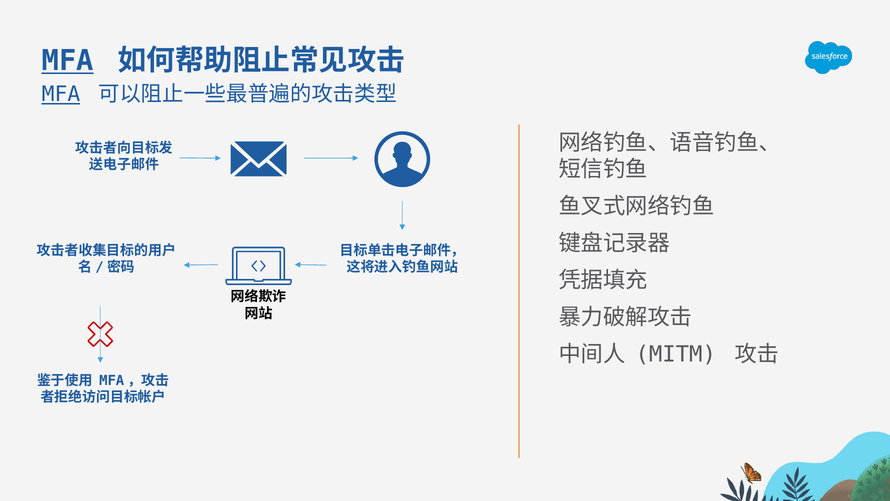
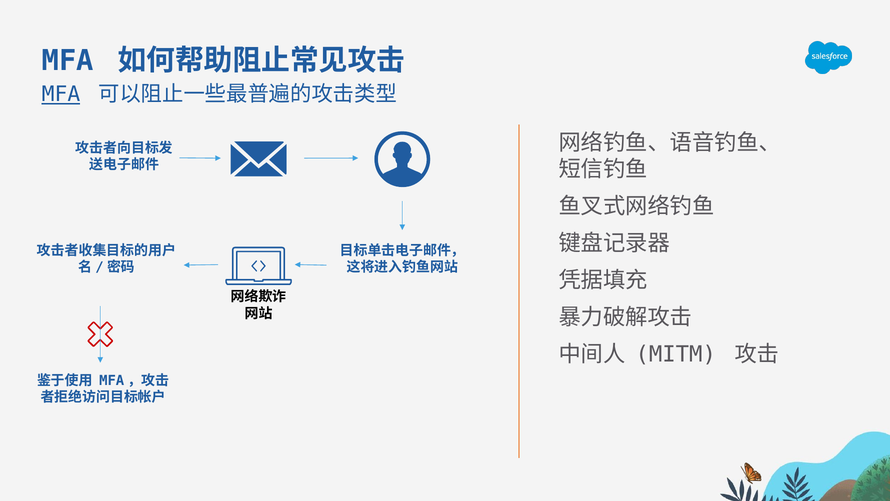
MFA underline: present -> none (68, 61)
